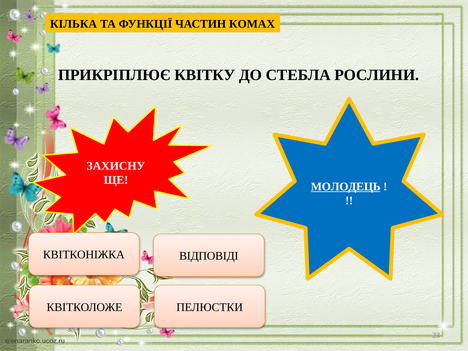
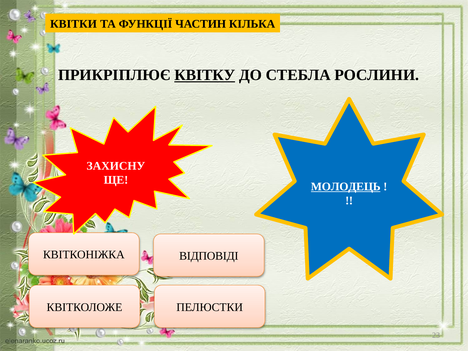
КІЛЬКА: КІЛЬКА -> КВІТКИ (74, 24)
КОМАХ: КОМАХ -> КІЛЬКА (252, 24)
КВІТКУ underline: none -> present (205, 75)
